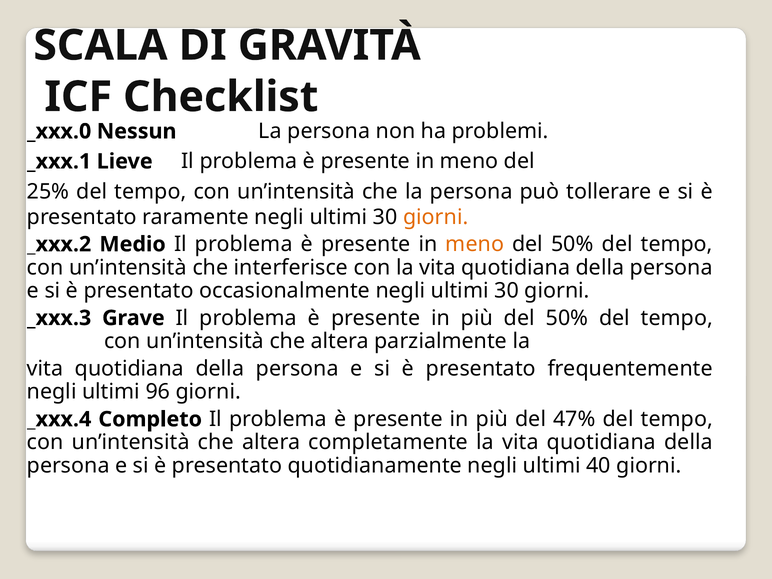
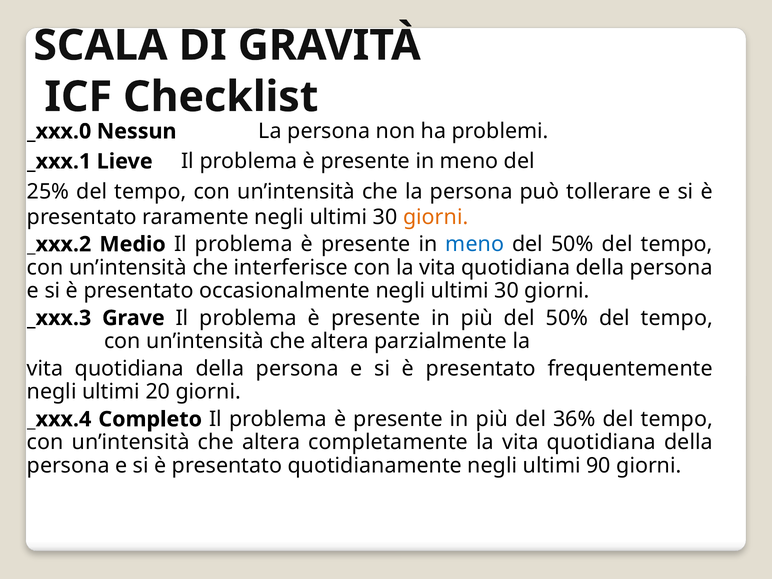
meno colour: orange -> blue (475, 244)
96: 96 -> 20 (158, 392)
47%: 47% -> 36% (574, 419)
40: 40 -> 90 (598, 466)
